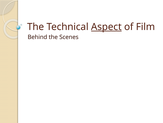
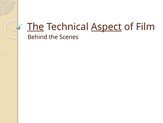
The underline: none -> present (36, 27)
